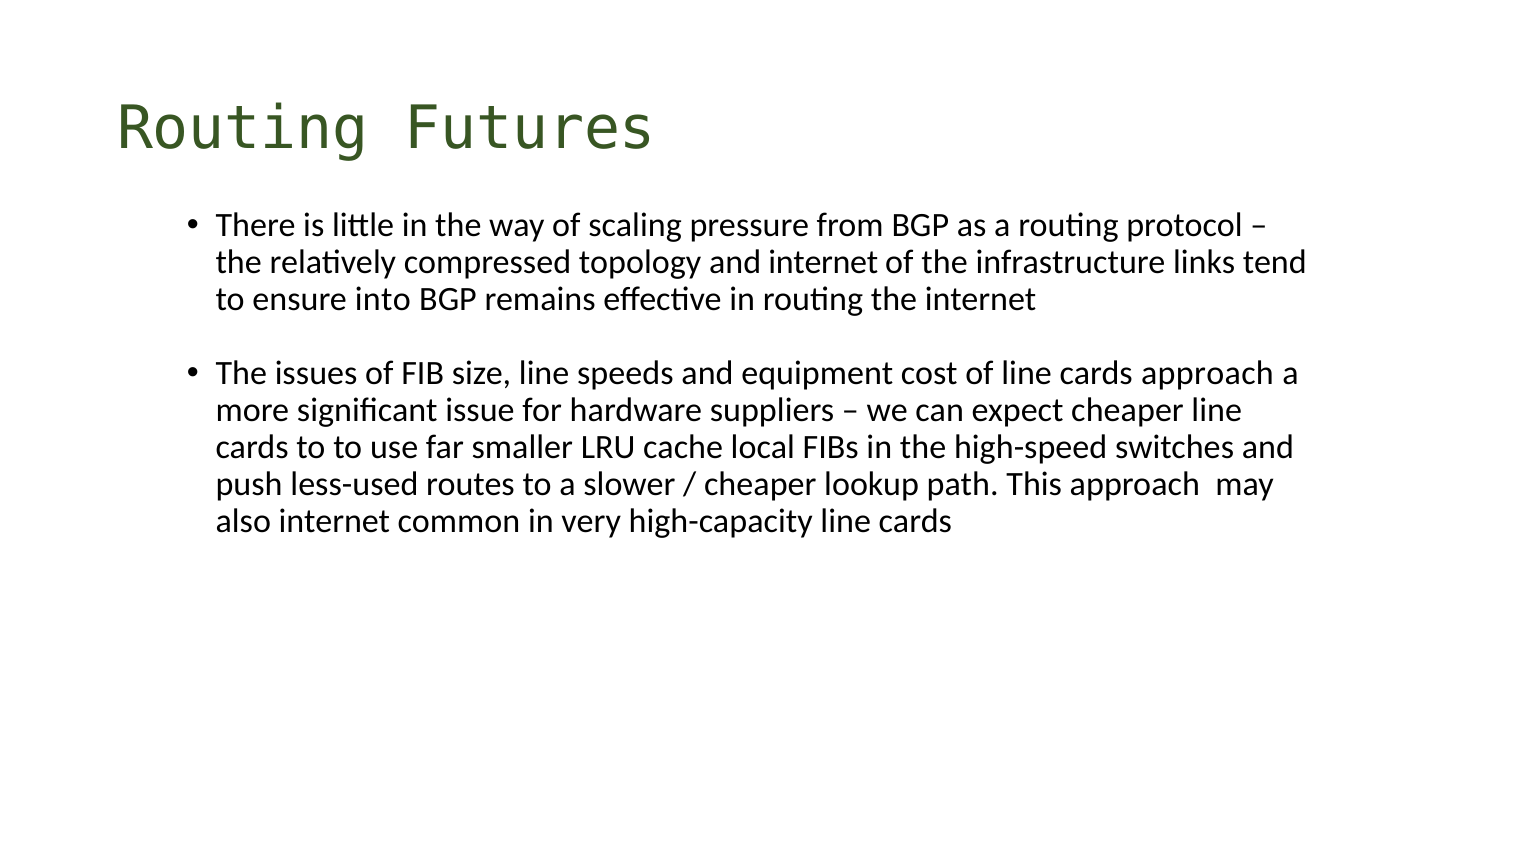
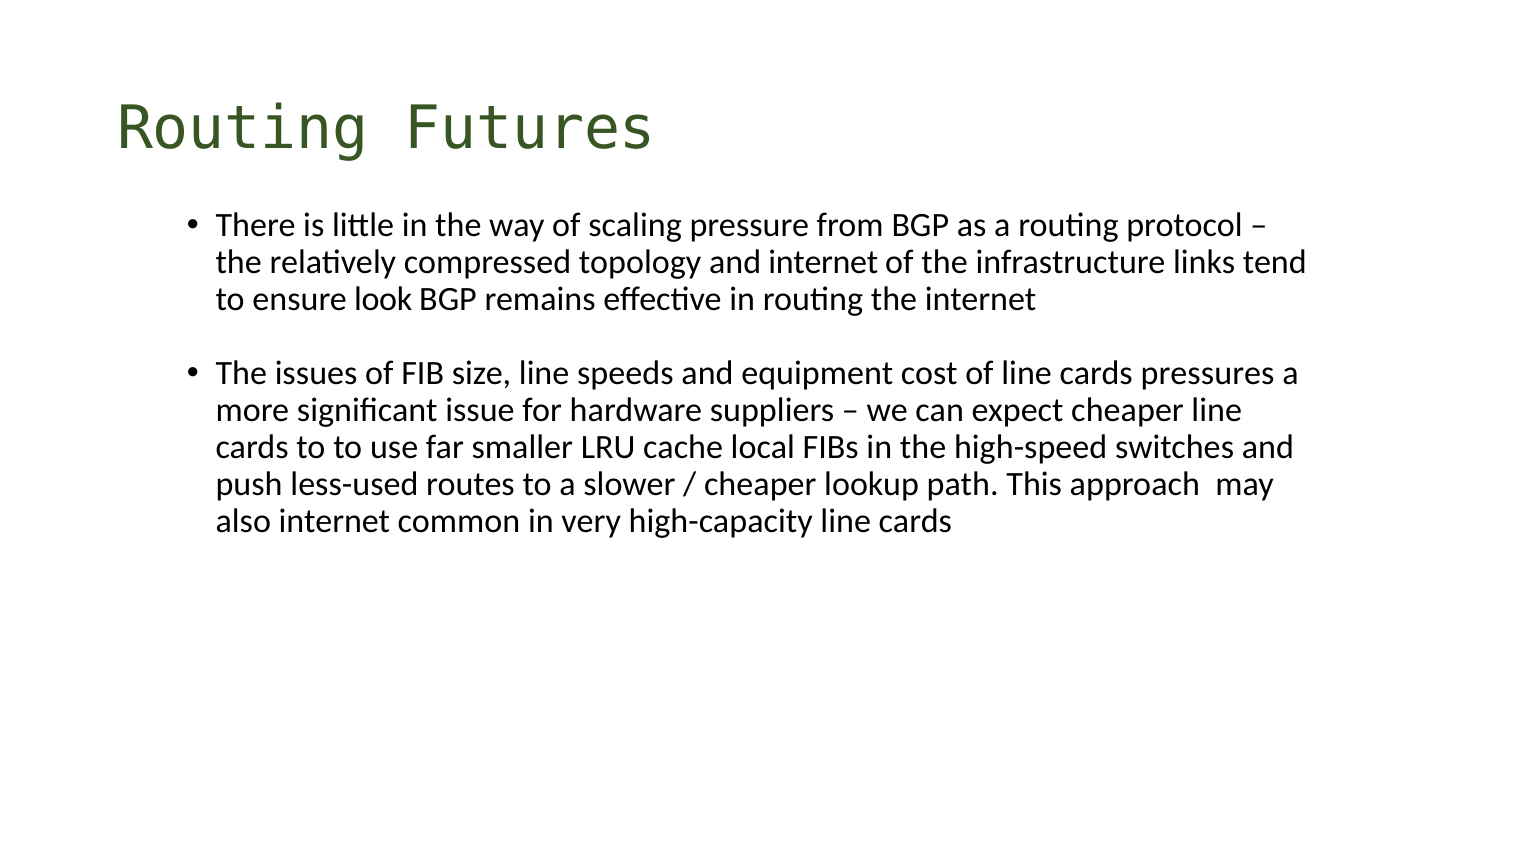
into: into -> look (383, 300)
cards approach: approach -> pressures (1208, 373)
